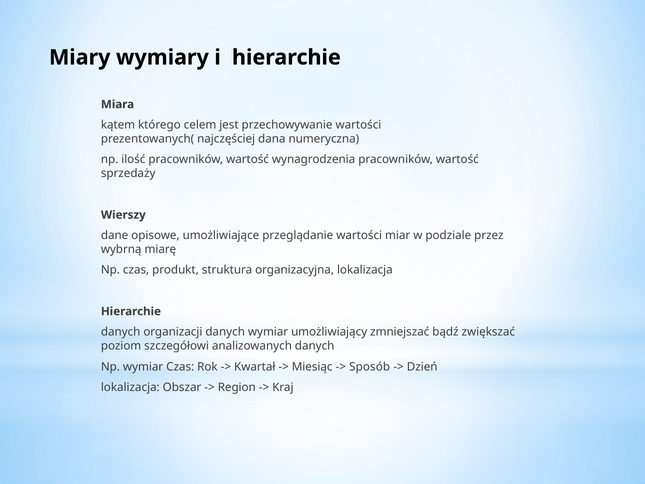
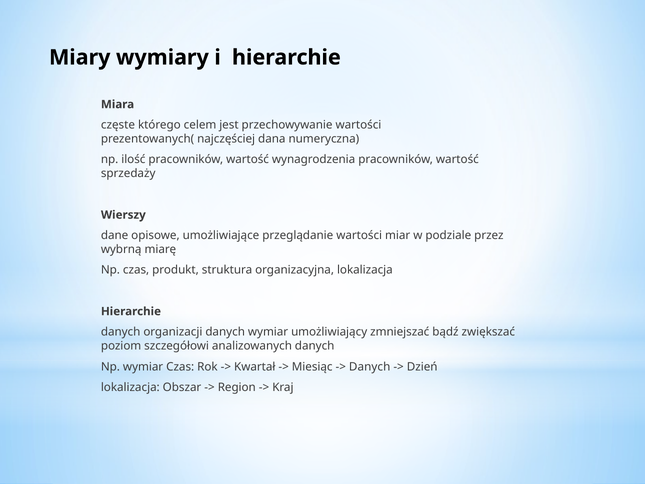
kątem: kątem -> częste (118, 125)
Sposób: Sposób -> Danych (370, 366)
